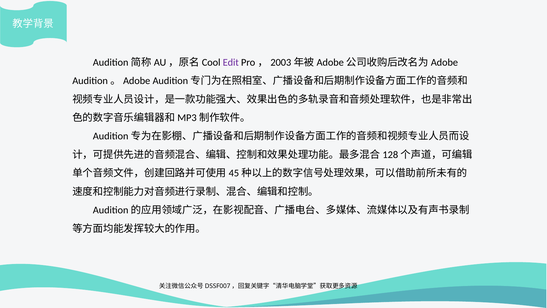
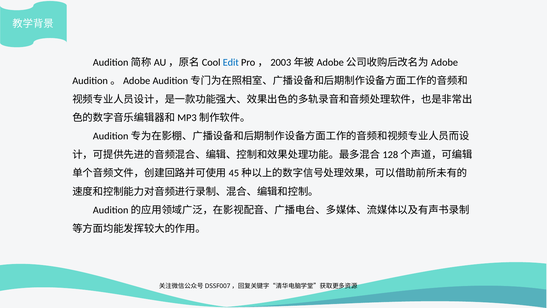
Edit colour: purple -> blue (231, 62)
